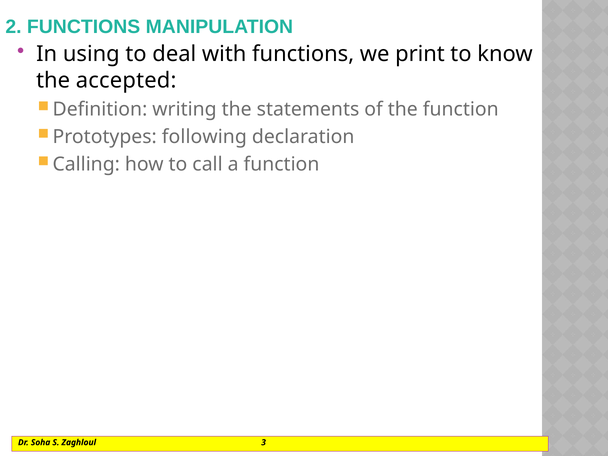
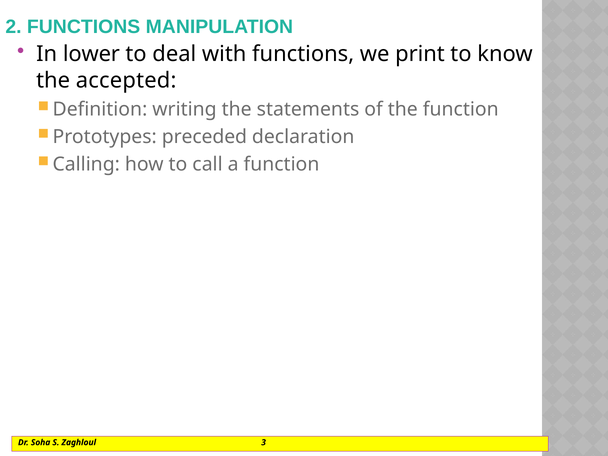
using: using -> lower (91, 54)
following: following -> preceded (204, 137)
